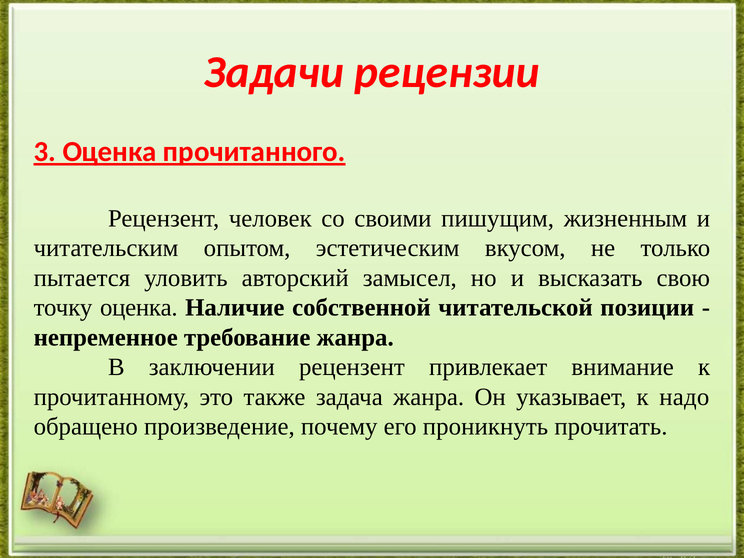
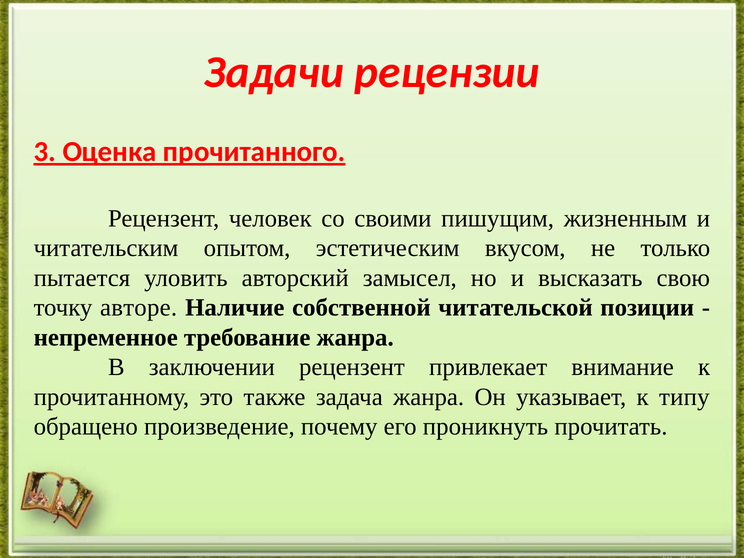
точку оценка: оценка -> авторе (139, 308)
надо: надо -> типу (684, 397)
